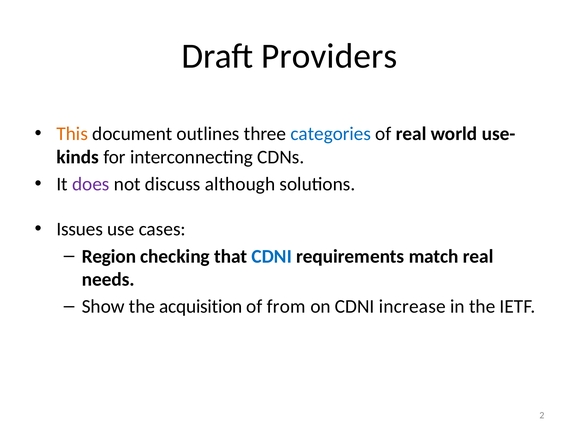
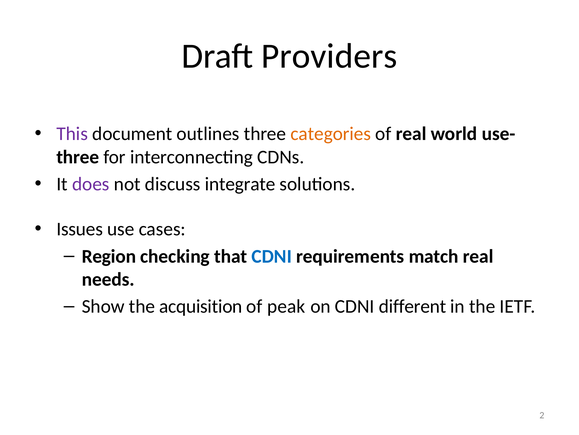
This colour: orange -> purple (72, 134)
categories colour: blue -> orange (331, 134)
kinds: kinds -> three (78, 157)
although: although -> integrate (240, 184)
from: from -> peak (286, 306)
increase: increase -> different (412, 306)
